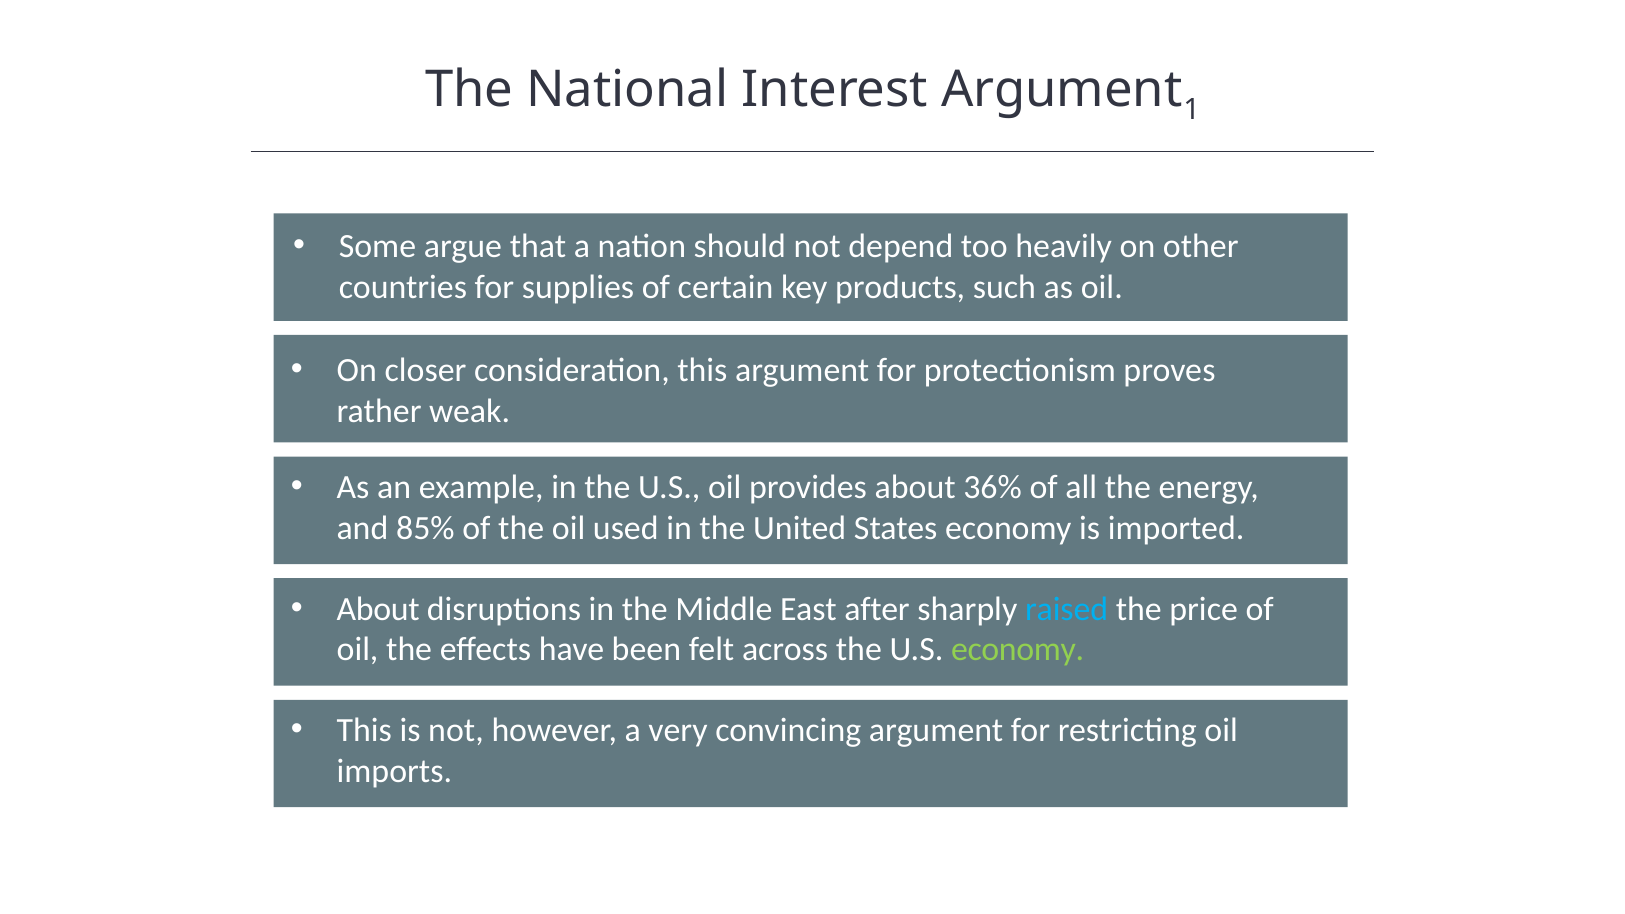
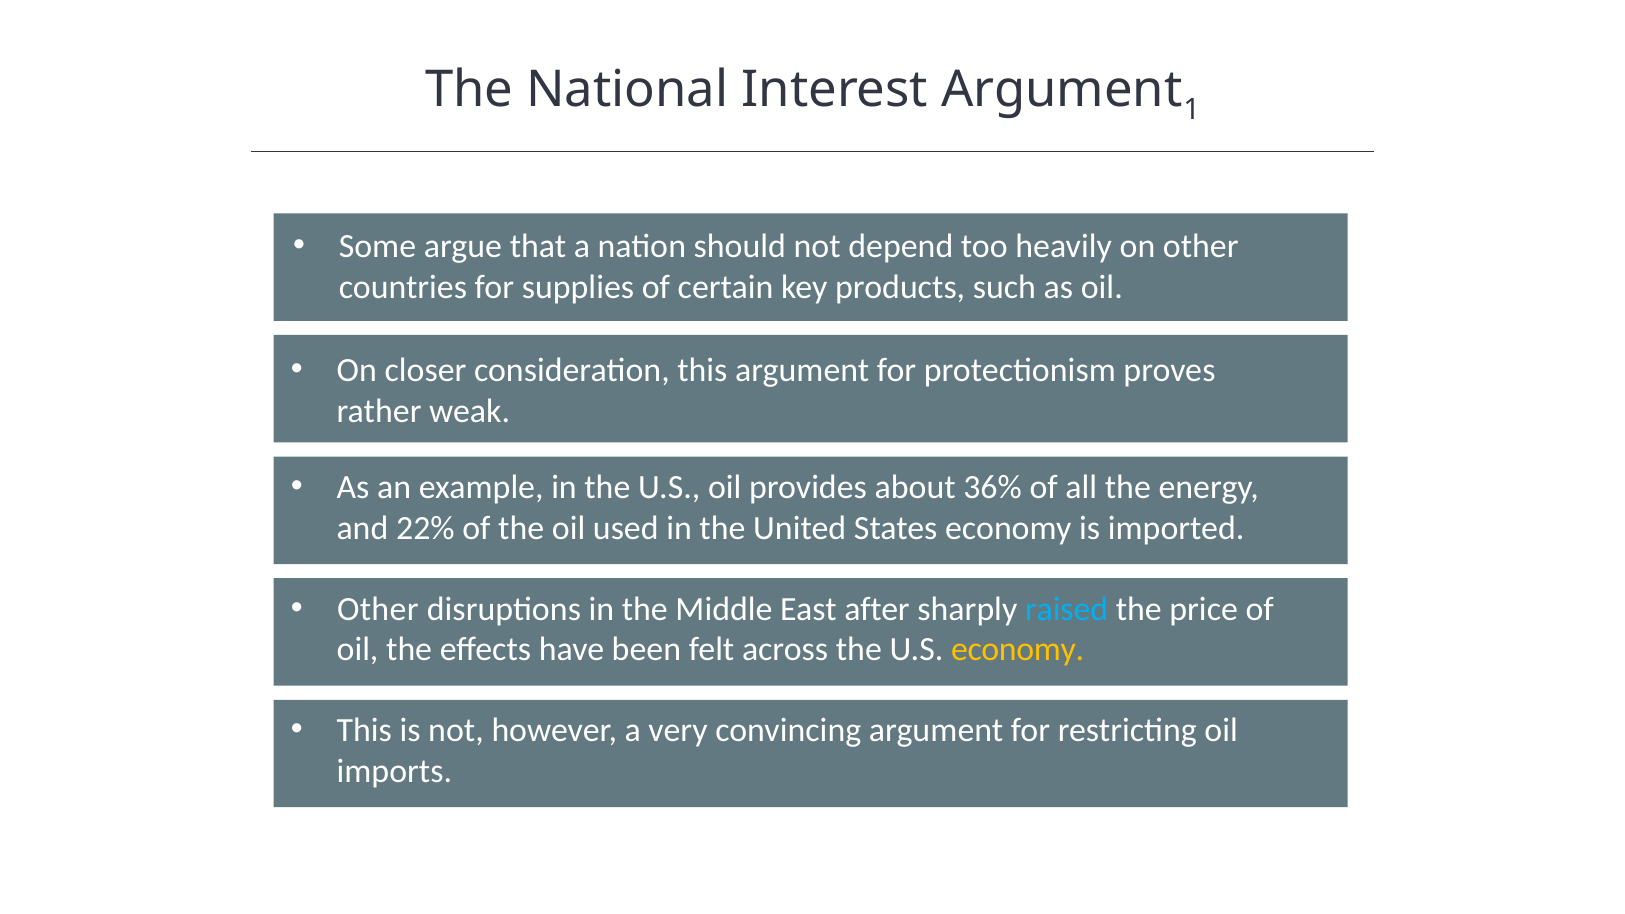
85%: 85% -> 22% (425, 528)
About: About -> Other (378, 609)
economy colour: light green -> yellow (1018, 650)
